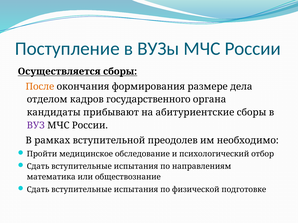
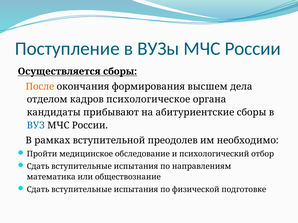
размере: размере -> высшем (208, 87)
государственного: государственного -> психологическое (148, 100)
ВУЗ colour: purple -> blue (36, 126)
